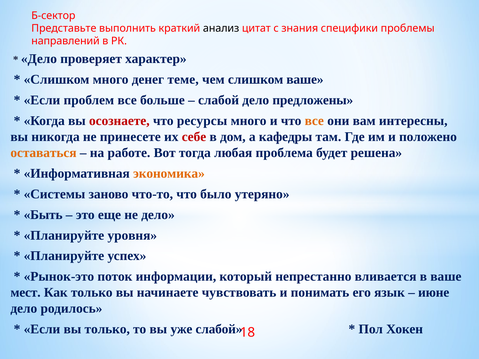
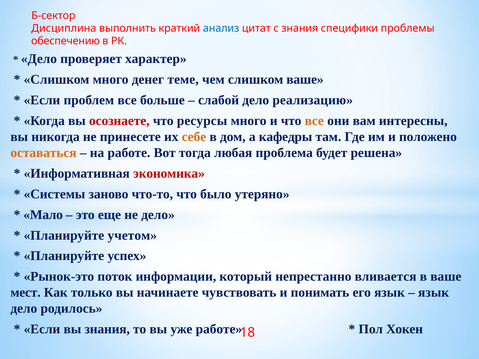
Представьте: Представьте -> Дисциплина (64, 28)
анализ colour: black -> blue (221, 28)
направлений: направлений -> обеспечению (66, 41)
предложены: предложены -> реализацию (313, 100)
себе colour: red -> orange (194, 137)
экономика colour: orange -> red (169, 174)
Быть: Быть -> Мало (43, 215)
уровня: уровня -> учетом (132, 235)
июне: июне -> язык (434, 293)
вы только: только -> знания (107, 329)
уже слабой: слабой -> работе (219, 329)
